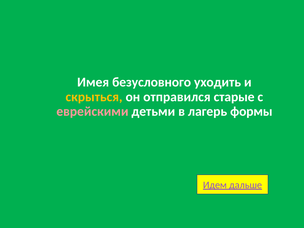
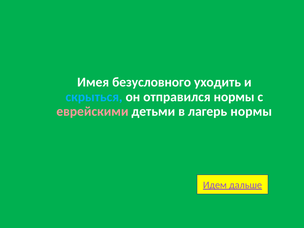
скрыться colour: yellow -> light blue (94, 97)
отправился старые: старые -> нормы (234, 97)
лагерь формы: формы -> нормы (251, 111)
